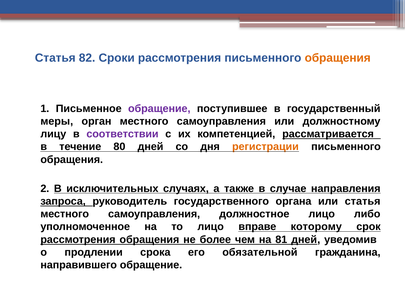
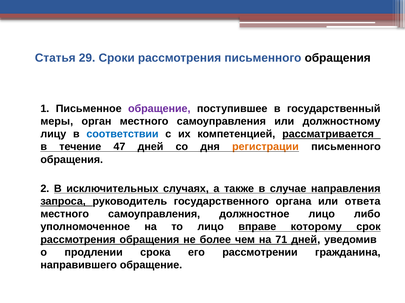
82: 82 -> 29 (87, 58)
обращения colour: orange -> black (338, 58)
соответствии colour: purple -> blue (122, 134)
80: 80 -> 47 (119, 147)
или статья: статья -> ответа (363, 202)
81: 81 -> 71 (281, 240)
обязательной: обязательной -> рассмотрении (260, 253)
